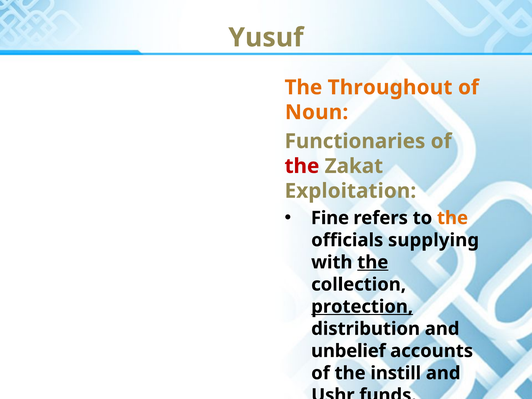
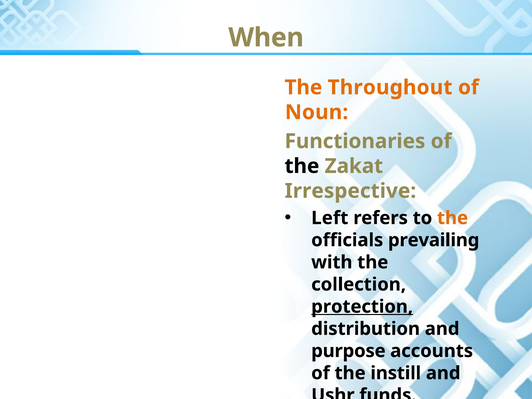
Yusuf: Yusuf -> When (266, 38)
the colour: red -> black (302, 166)
Exploitation: Exploitation -> Irrespective (350, 191)
Fine: Fine -> Left (330, 218)
supplying: supplying -> prevailing (434, 240)
the underline: present -> none (373, 262)
unbelief: unbelief -> purpose (348, 351)
